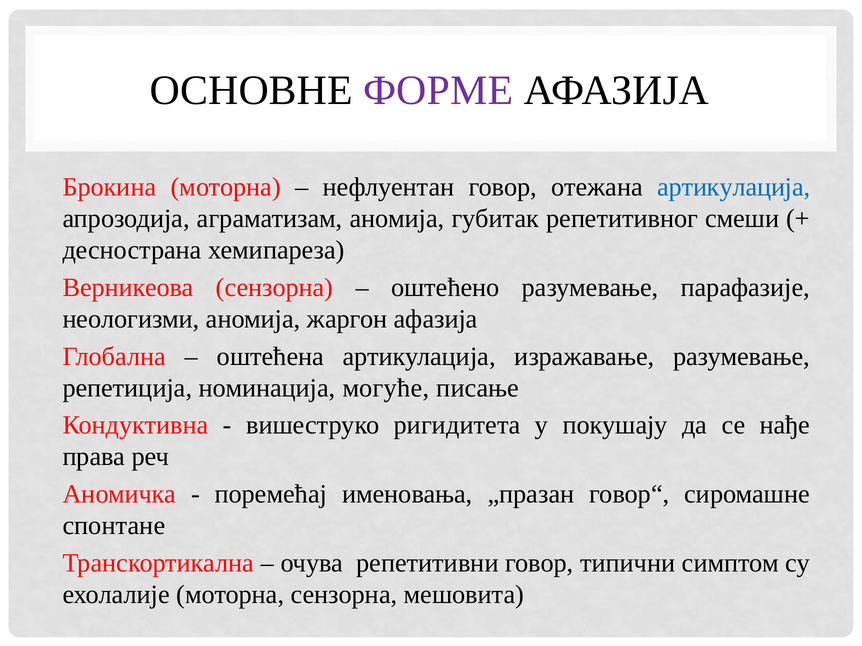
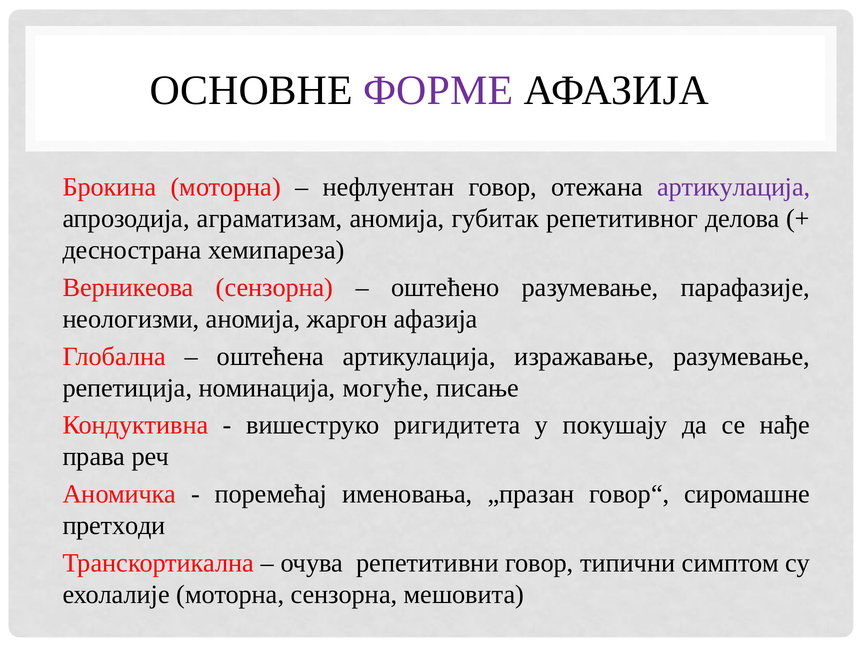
артикулација colour: blue -> purple (734, 187)
смеши: смеши -> делова (742, 219)
спонтане: спонтане -> претходи (114, 526)
